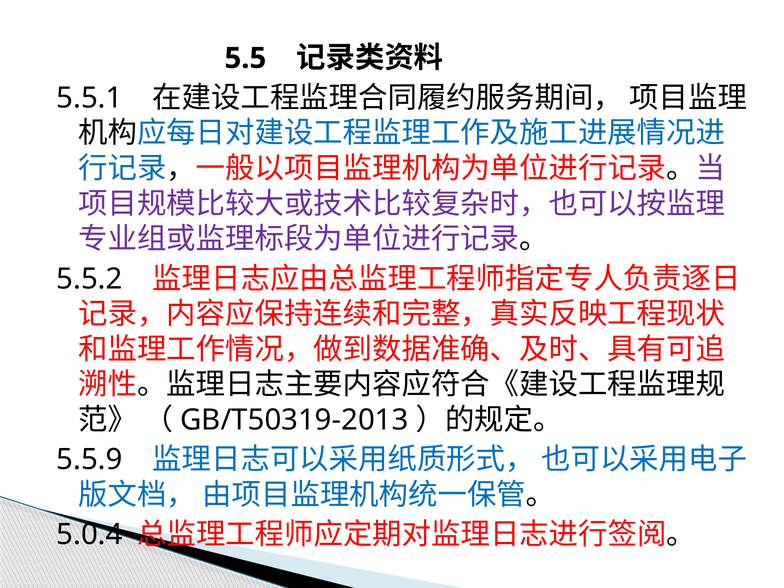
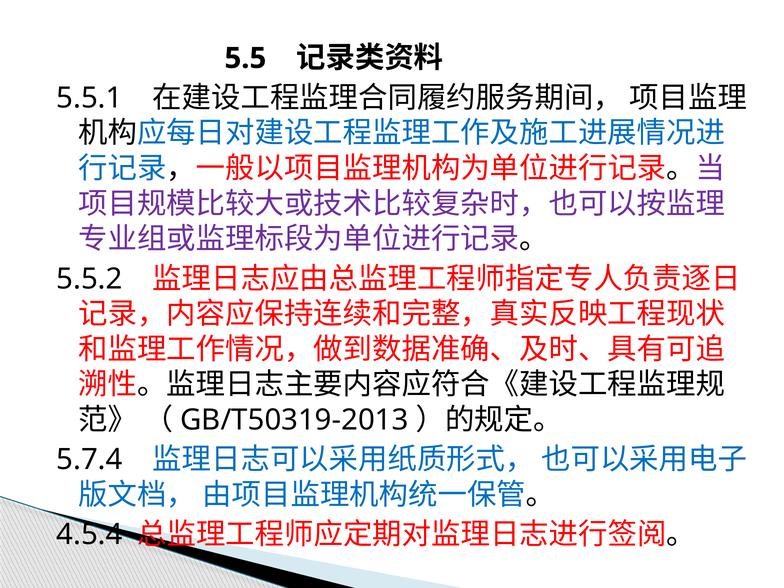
5.5.9: 5.5.9 -> 5.7.4 (89, 460)
5.0.4: 5.0.4 -> 4.5.4 (89, 535)
